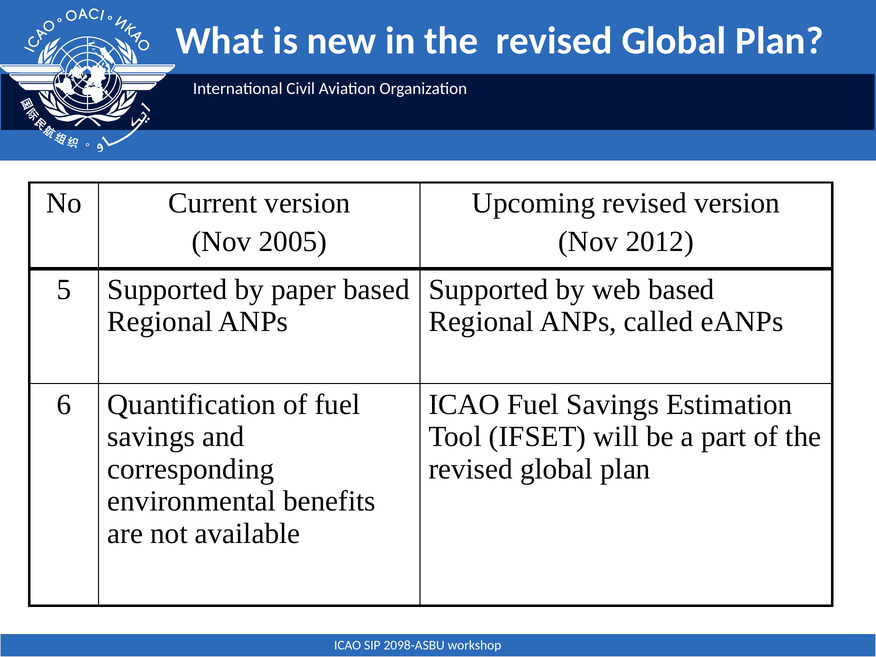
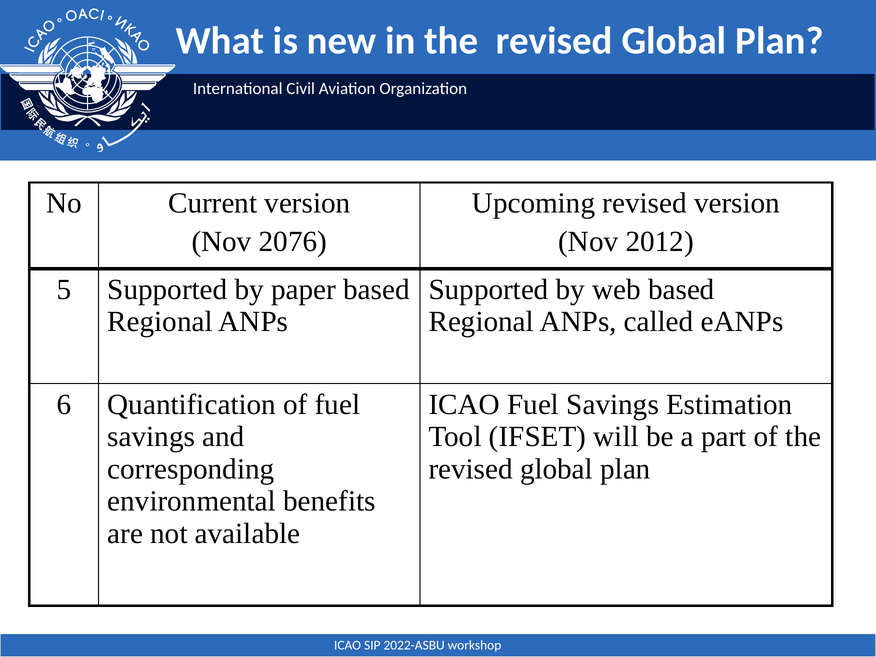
2005: 2005 -> 2076 (293, 241)
2098-ASBU: 2098-ASBU -> 2022-ASBU (414, 645)
